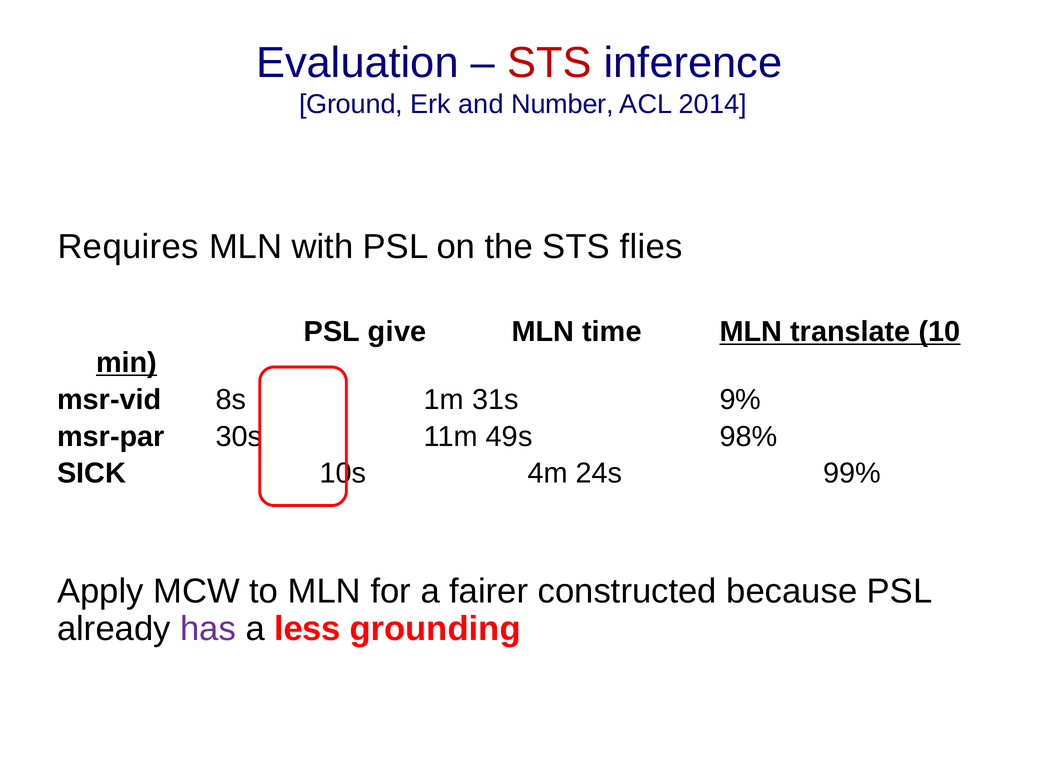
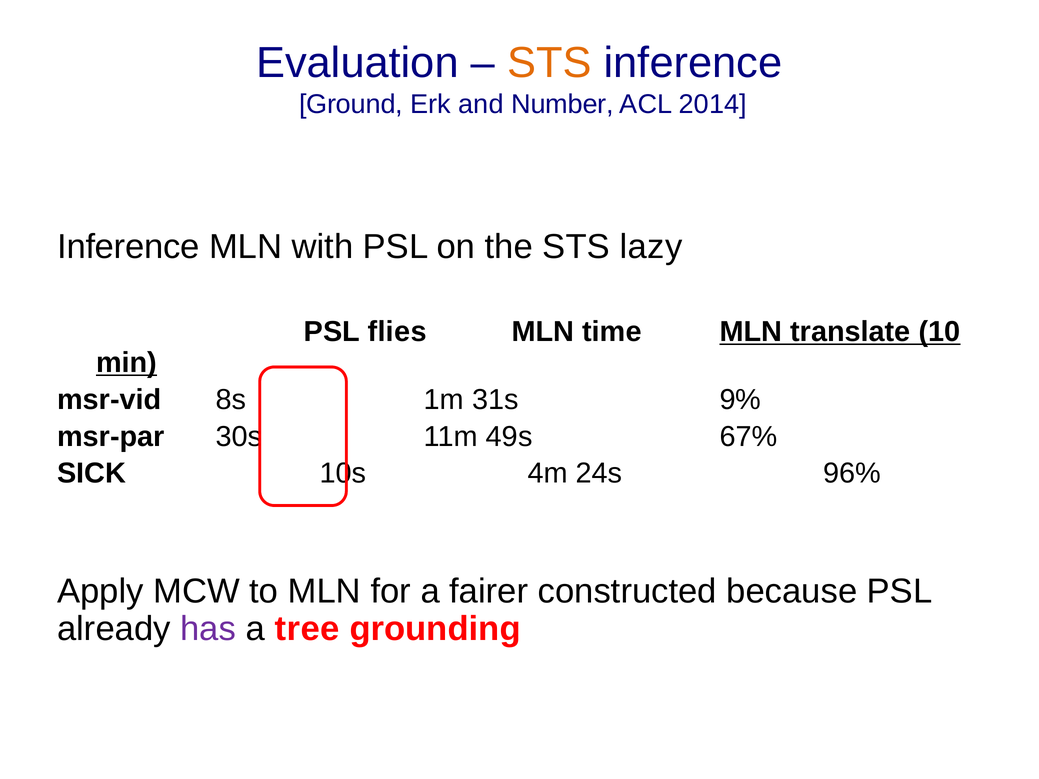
STS colour: red -> orange (549, 63)
Requires: Requires -> Inference (128, 247)
flies: flies -> lazy (651, 247)
give: give -> flies (397, 332)
98%: 98% -> 67% (748, 437)
99%: 99% -> 96% (852, 474)
less: less -> tree (307, 629)
